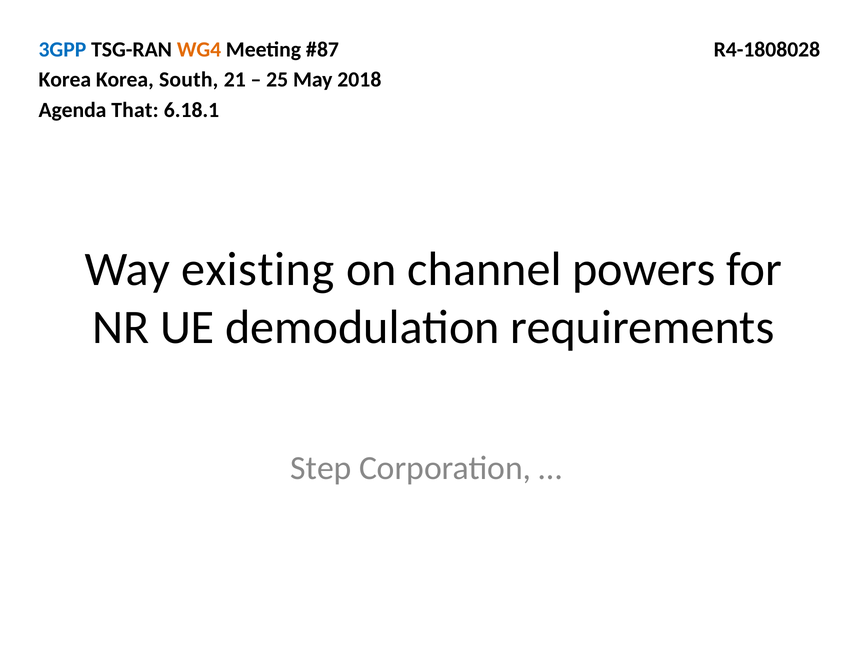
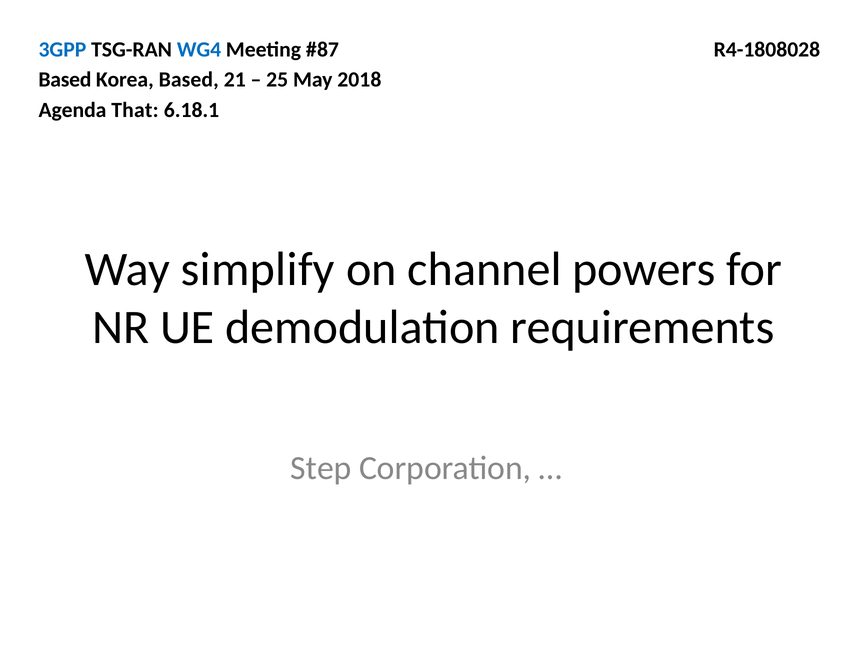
WG4 colour: orange -> blue (199, 49)
Korea: Korea -> Based (65, 80)
Korea South: South -> Based (189, 80)
existing: existing -> simplify (258, 270)
